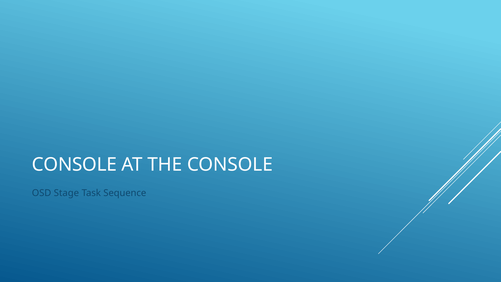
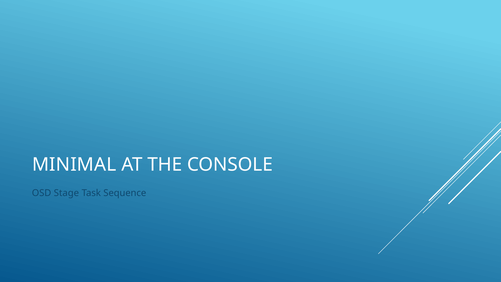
CONSOLE: CONSOLE -> MINIMAL (74, 164)
